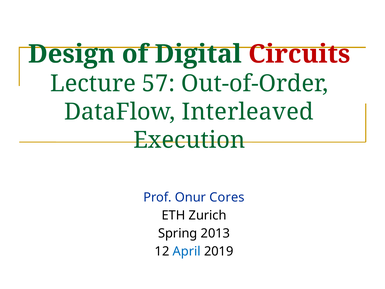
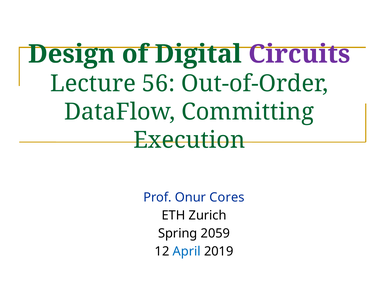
Circuits colour: red -> purple (299, 54)
57: 57 -> 56 (159, 83)
Interleaved: Interleaved -> Committing (248, 112)
2013: 2013 -> 2059 (215, 233)
